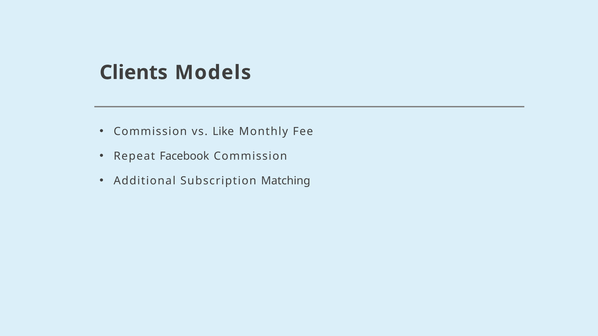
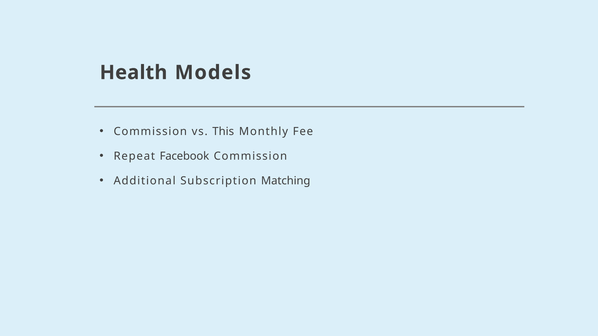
Clients: Clients -> Health (134, 73)
Like: Like -> This (223, 132)
